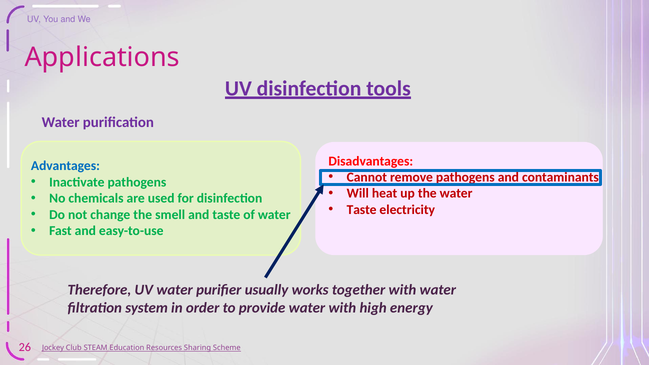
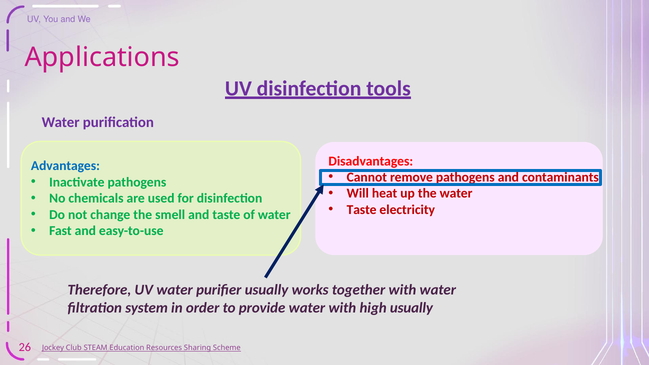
high energy: energy -> usually (411, 308)
